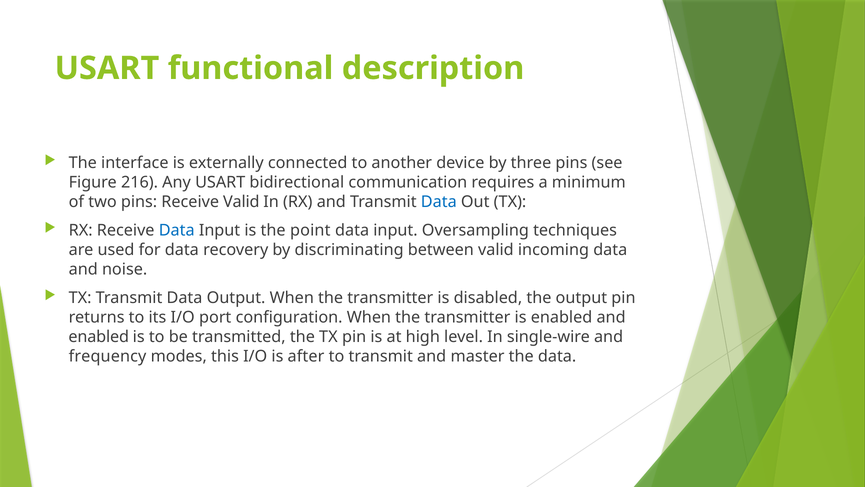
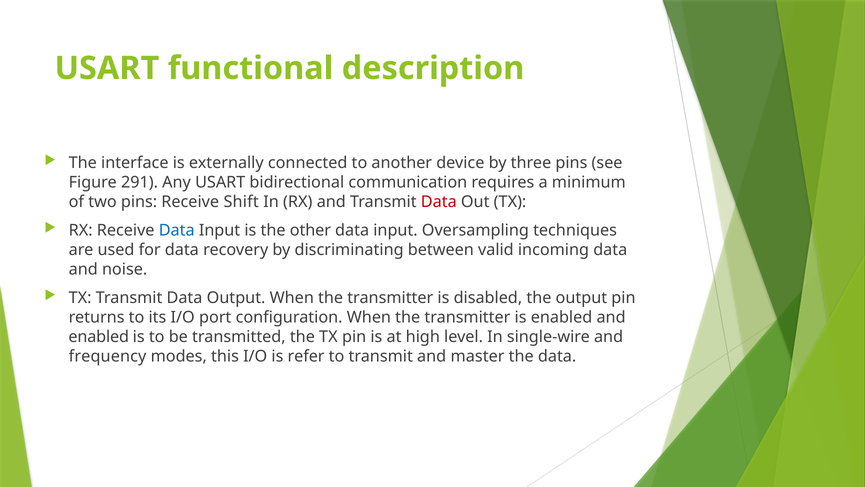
216: 216 -> 291 (140, 182)
Receive Valid: Valid -> Shift (241, 202)
Data colour: blue -> red (439, 202)
point: point -> other (310, 230)
after: after -> refer (306, 356)
